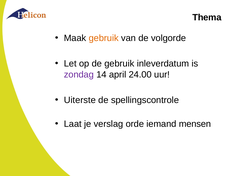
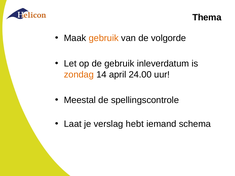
zondag colour: purple -> orange (79, 75)
Uiterste: Uiterste -> Meestal (80, 100)
orde: orde -> hebt (135, 124)
mensen: mensen -> schema (195, 124)
